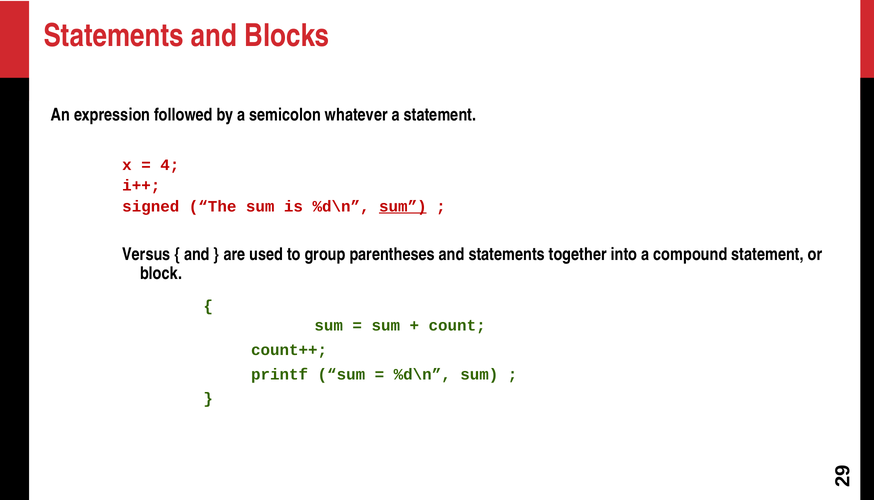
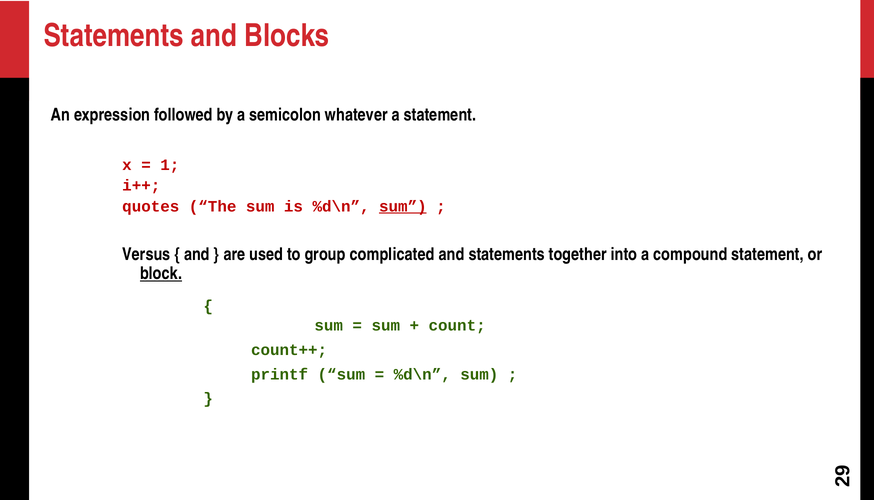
4: 4 -> 1 (170, 165)
signed: signed -> quotes (151, 206)
parentheses: parentheses -> complicated (392, 254)
block underline: none -> present (161, 273)
